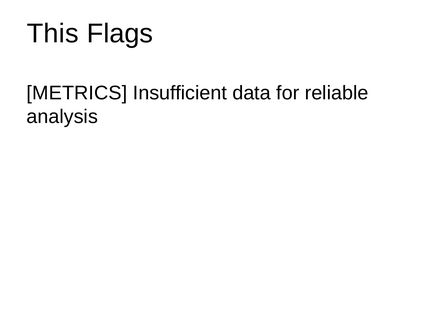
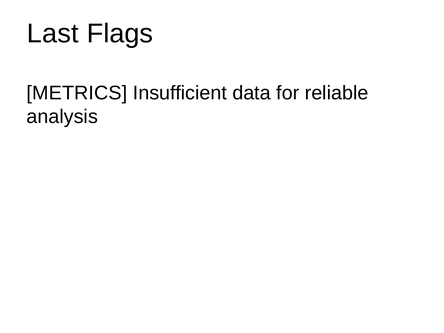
This: This -> Last (53, 34)
